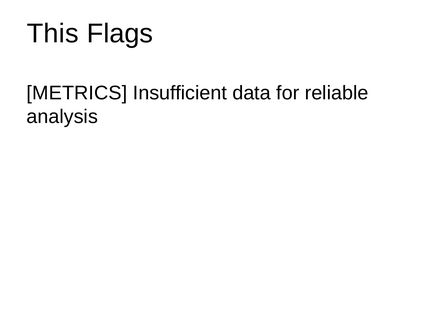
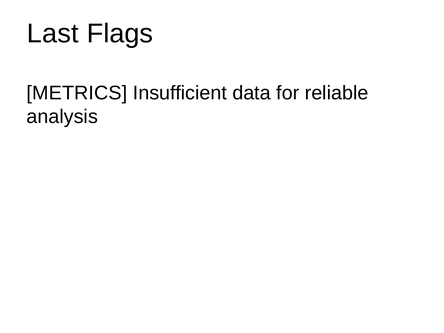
This: This -> Last (53, 34)
